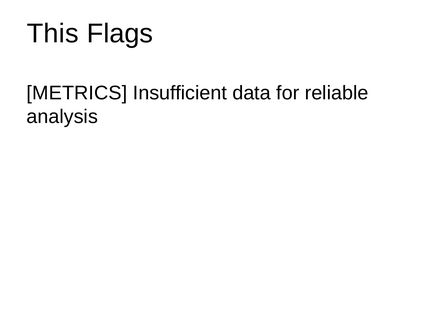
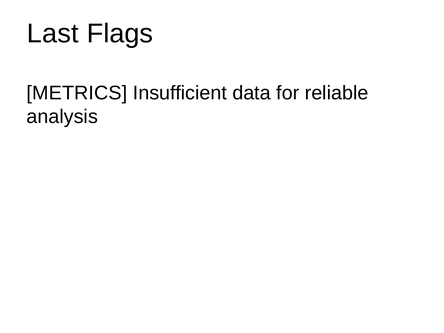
This: This -> Last (53, 34)
